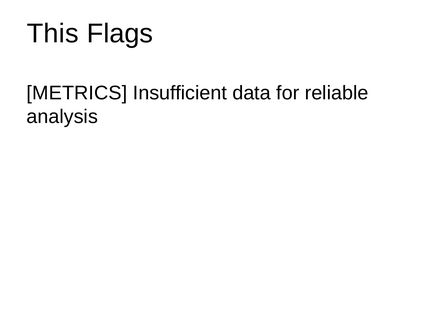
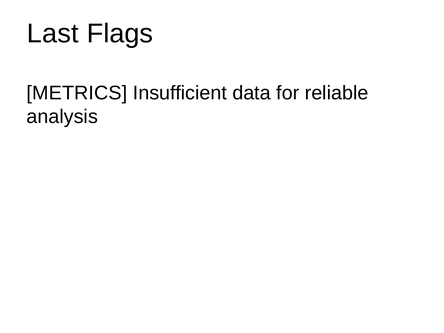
This: This -> Last (53, 34)
